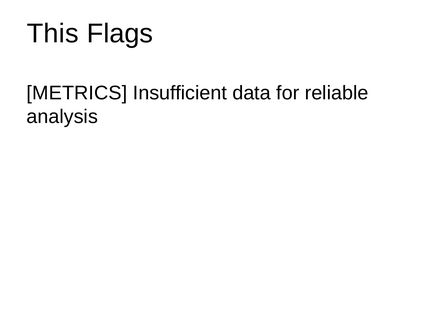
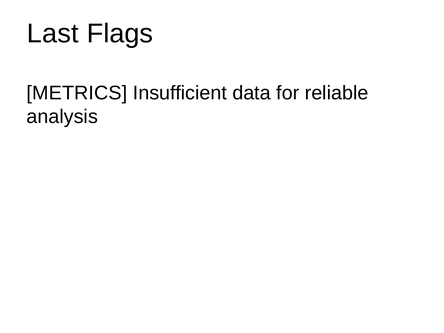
This: This -> Last (53, 34)
